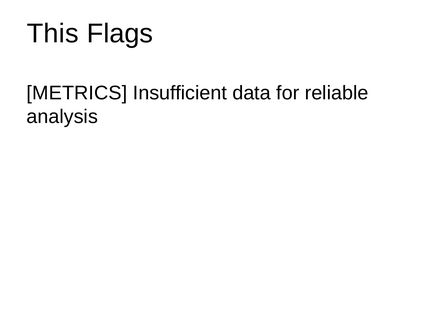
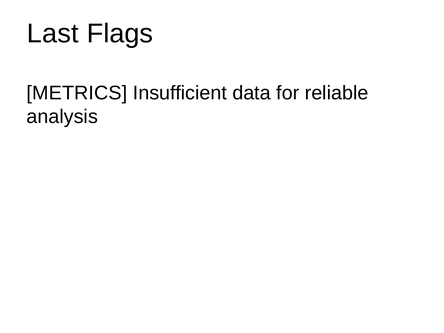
This: This -> Last (53, 34)
